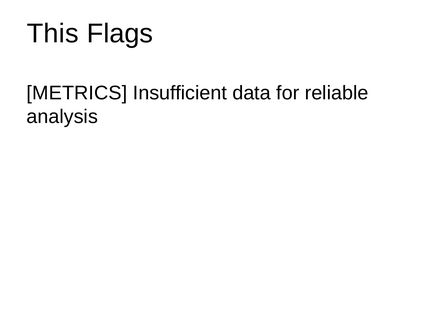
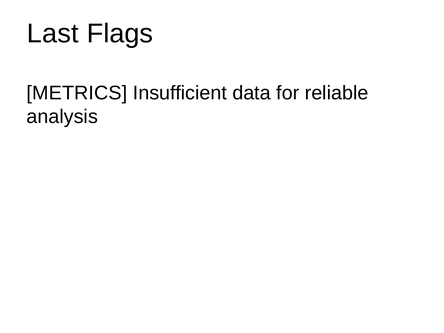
This: This -> Last (53, 34)
